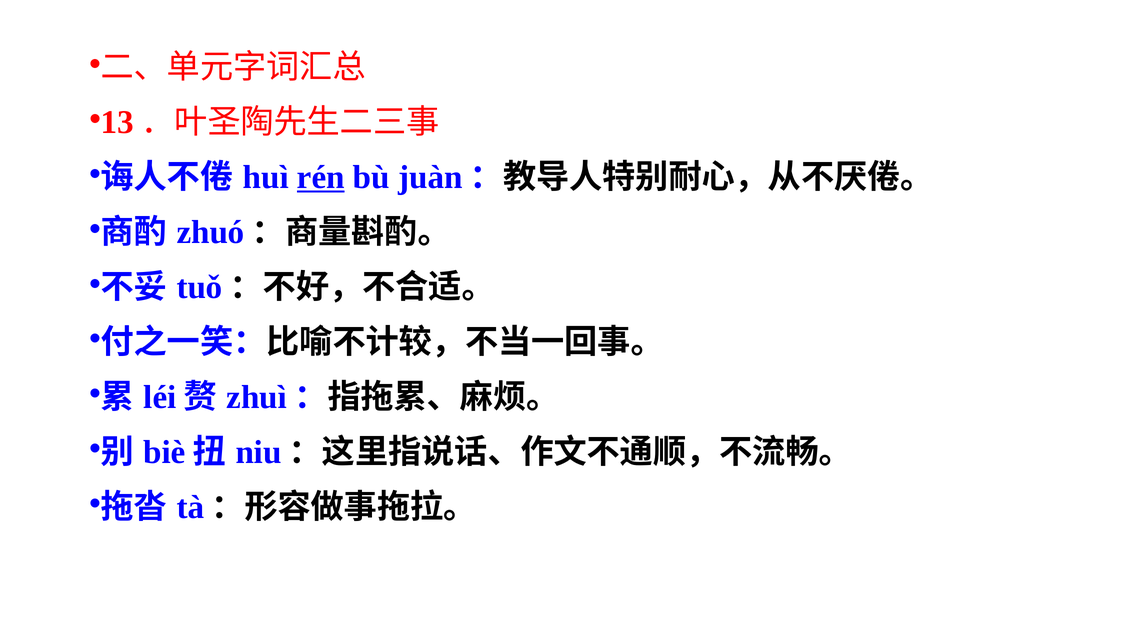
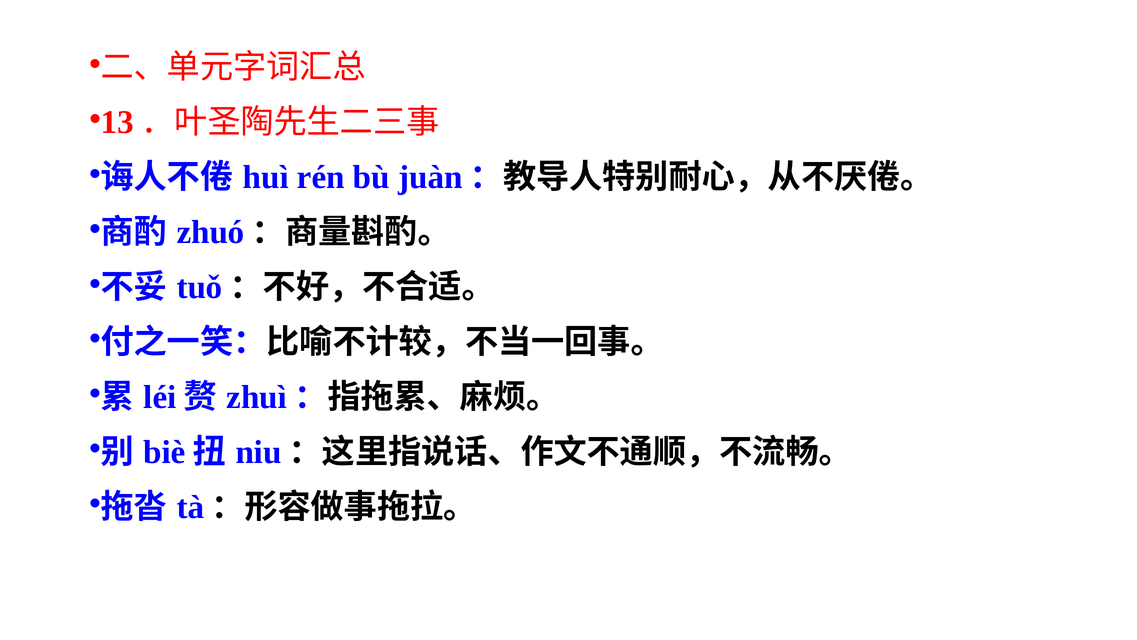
rén underline: present -> none (321, 177)
